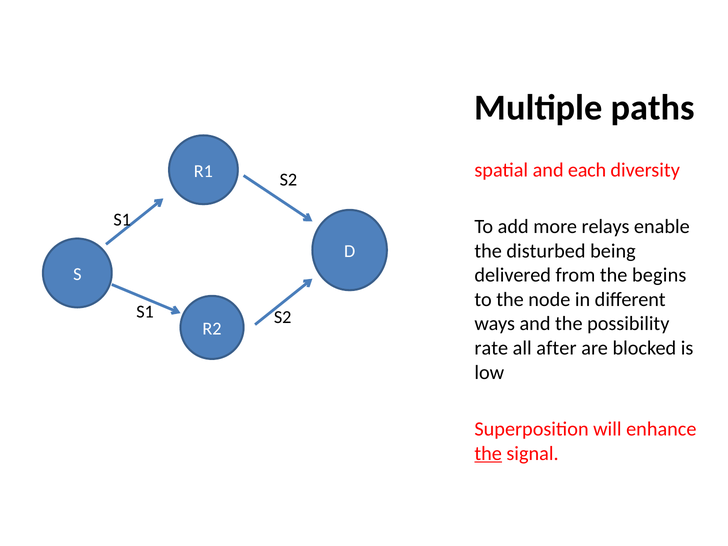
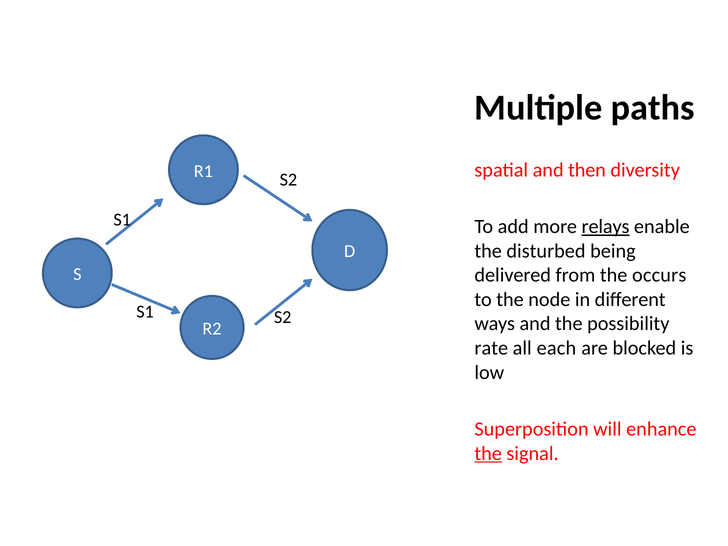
each: each -> then (587, 170)
relays underline: none -> present (606, 227)
begins: begins -> occurs (659, 275)
after: after -> each (556, 348)
